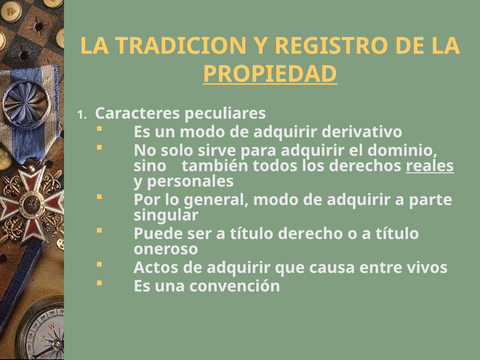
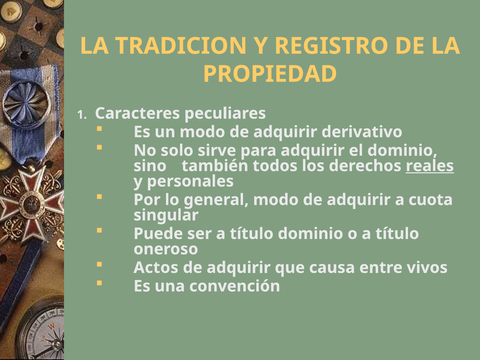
PROPIEDAD underline: present -> none (270, 74)
parte: parte -> cuota (431, 200)
título derecho: derecho -> dominio (311, 234)
